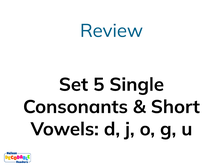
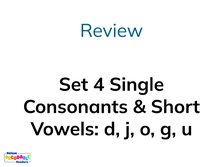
5: 5 -> 4 (99, 85)
